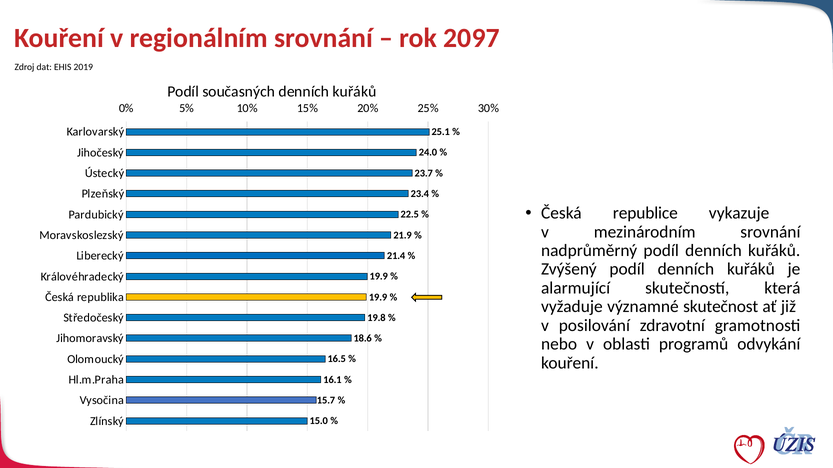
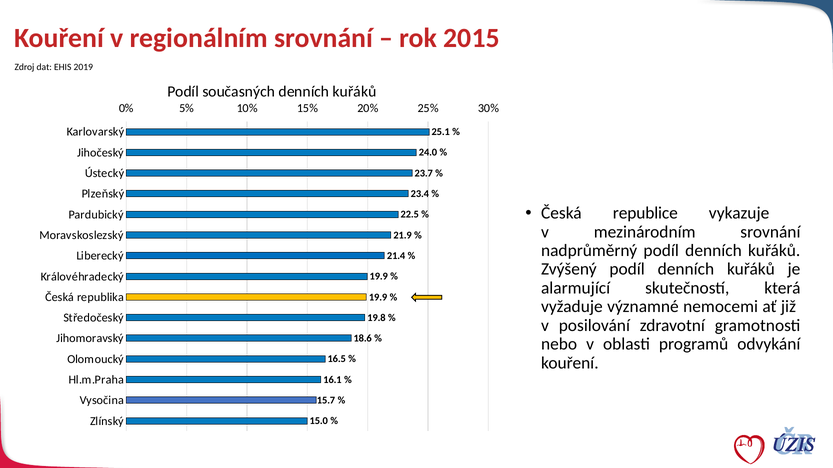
2097: 2097 -> 2015 (472, 38)
skutečnost: skutečnost -> nemocemi (721, 307)
